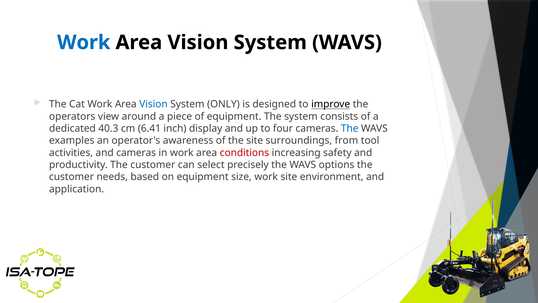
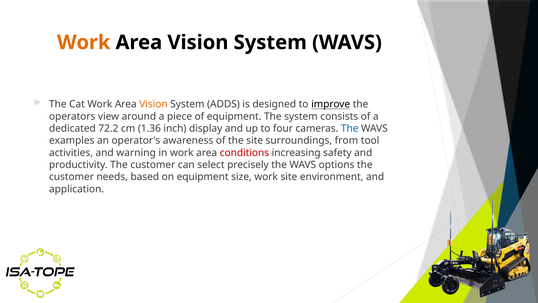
Work colour: blue -> orange (84, 42)
Vision colour: blue -> orange (153, 104)
ONLY: ONLY -> ADDS (223, 104)
40.3: 40.3 -> 72.2 (108, 128)
6.41: 6.41 -> 1.36 (149, 128)
and cameras: cameras -> warning (136, 153)
